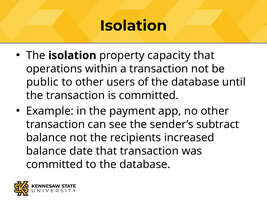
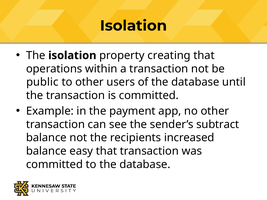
capacity: capacity -> creating (169, 56)
date: date -> easy (81, 151)
